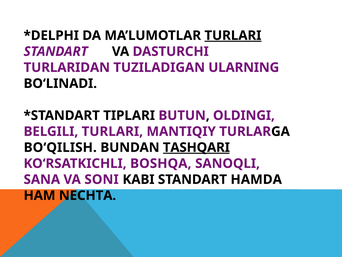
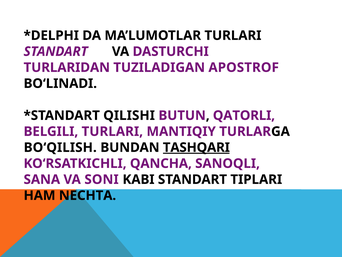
TURLARI underline: present -> none (233, 35)
ULARNING: ULARNING -> APOSTROF (244, 67)
TIPLARI: TIPLARI -> QILISHI (129, 115)
OLDINGI: OLDINGI -> QATORLI (244, 115)
BOSHQA: BOSHQA -> QANCHA (161, 163)
HAMDA: HAMDA -> TIPLARI (256, 179)
